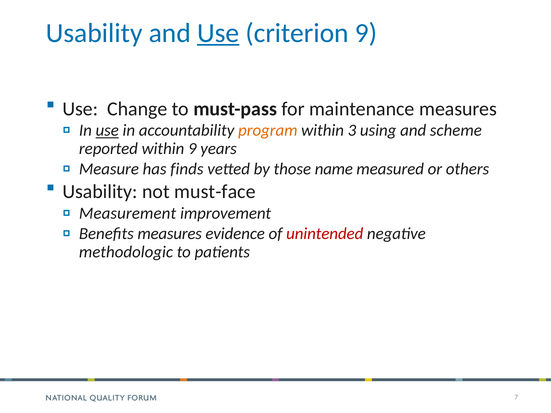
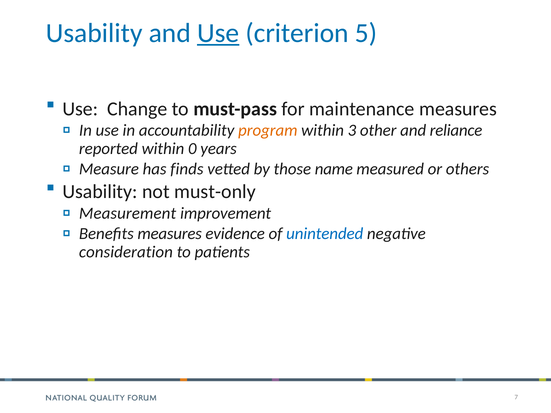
criterion 9: 9 -> 5 (366, 33)
use underline: present -> none (107, 131)
using: using -> other (378, 131)
scheme: scheme -> reliance (456, 131)
within 9: 9 -> 0 (192, 149)
must-face: must-face -> must-only (215, 192)
unintended colour: red -> blue (325, 234)
methodologic: methodologic -> consideration (126, 252)
